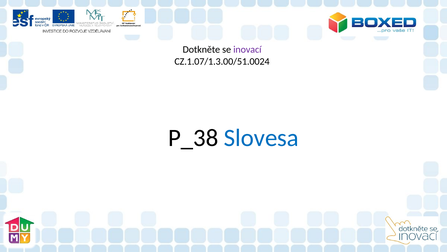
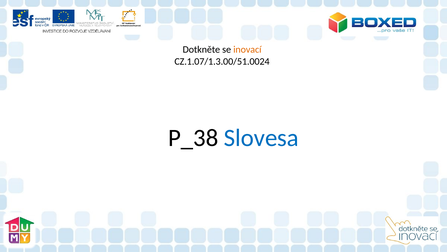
inovací colour: purple -> orange (247, 49)
